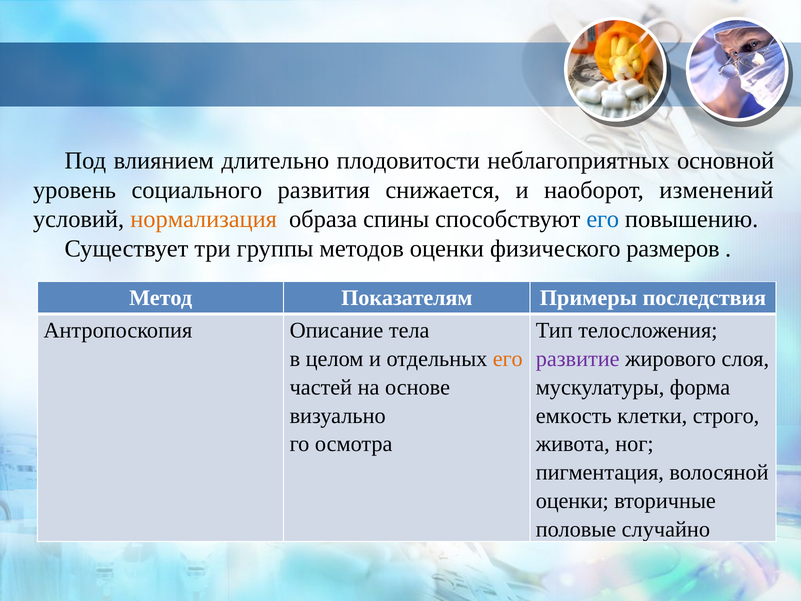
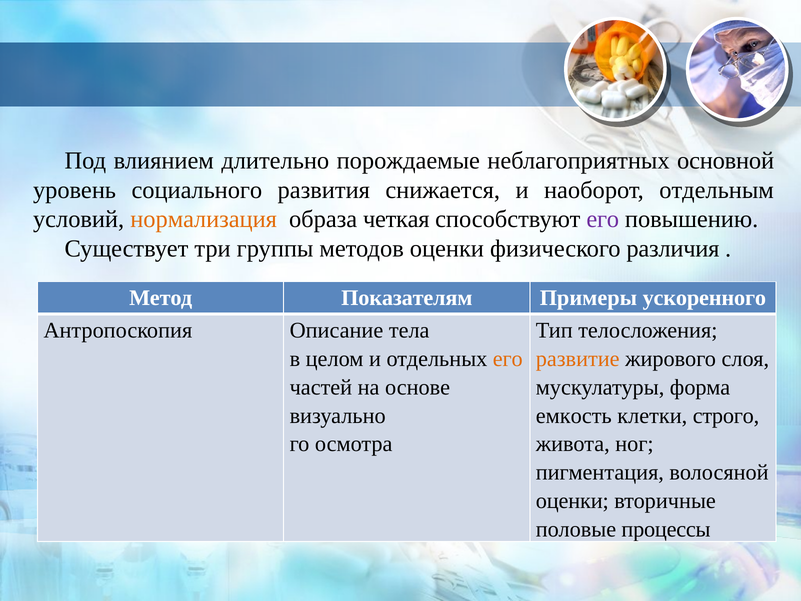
плодовитости: плодовитости -> порождаемые (408, 161)
изменений: изменений -> отдельным (717, 190)
спины: спины -> четкая (396, 219)
его colour: blue -> purple (603, 219)
размеров: размеров -> различия (673, 249)
последствия: последствия -> ускоренного (704, 298)
развитие colour: purple -> orange (578, 359)
случайно: случайно -> процессы (666, 529)
